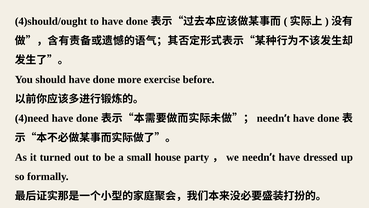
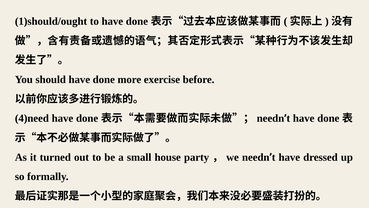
4)should/ought: 4)should/ought -> 1)should/ought (51, 21)
